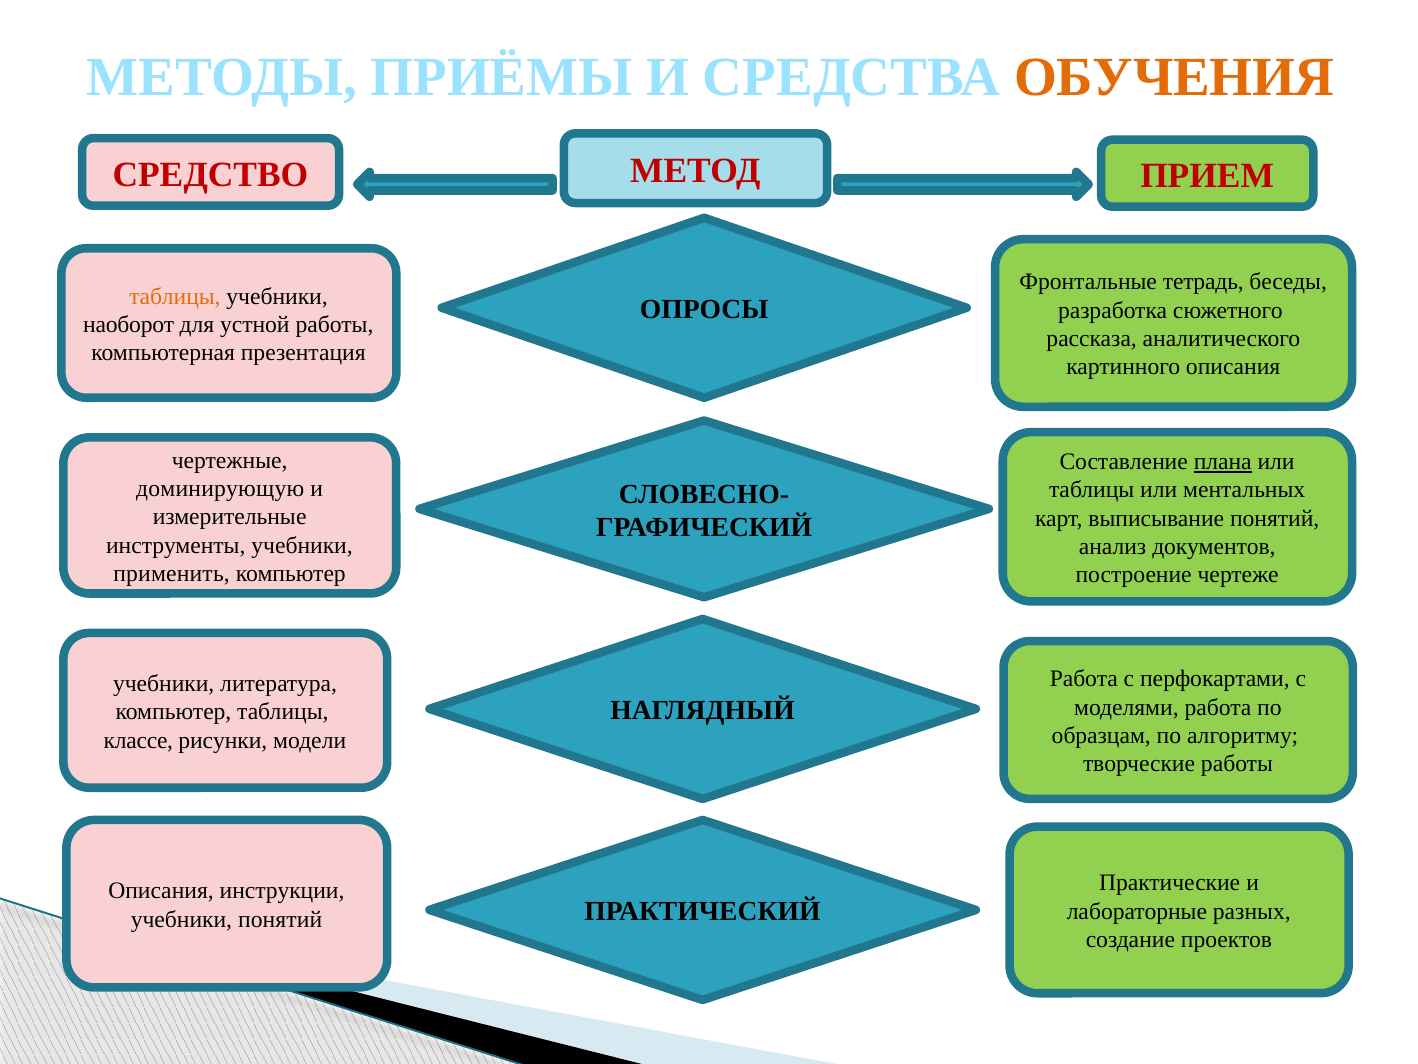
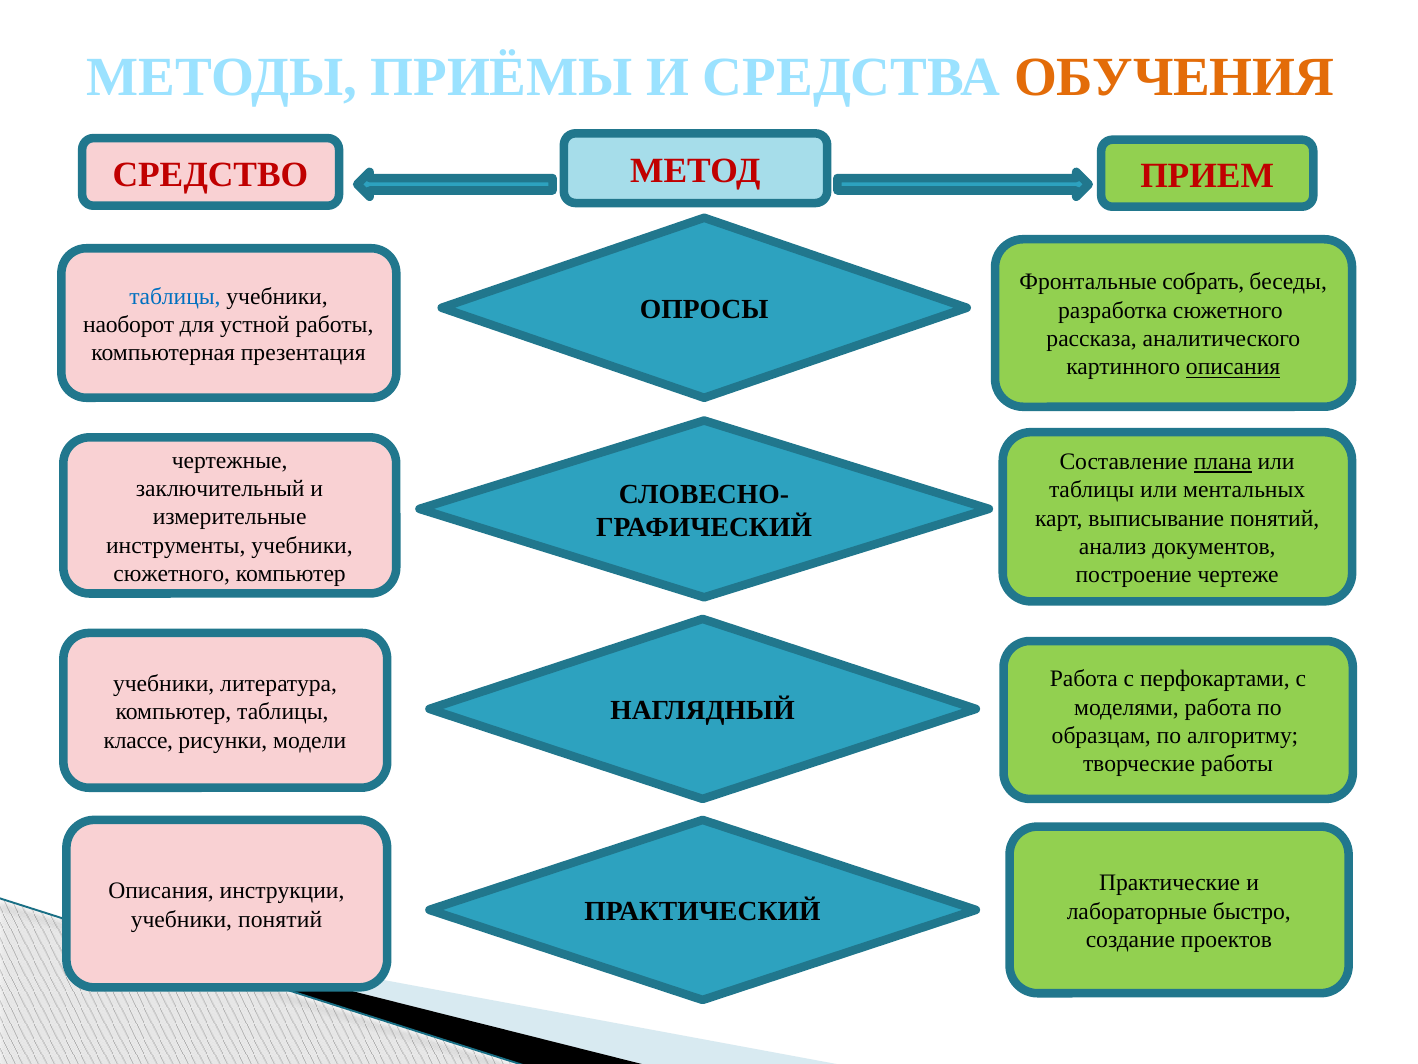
тетрадь: тетрадь -> собрать (1203, 282)
таблицы colour: orange -> blue (175, 296)
описания underline: none -> present (1233, 367)
доминирующую: доминирующую -> заключительный (220, 488)
применить: применить -> сюжетного (172, 573)
разных: разных -> быстро (1252, 911)
